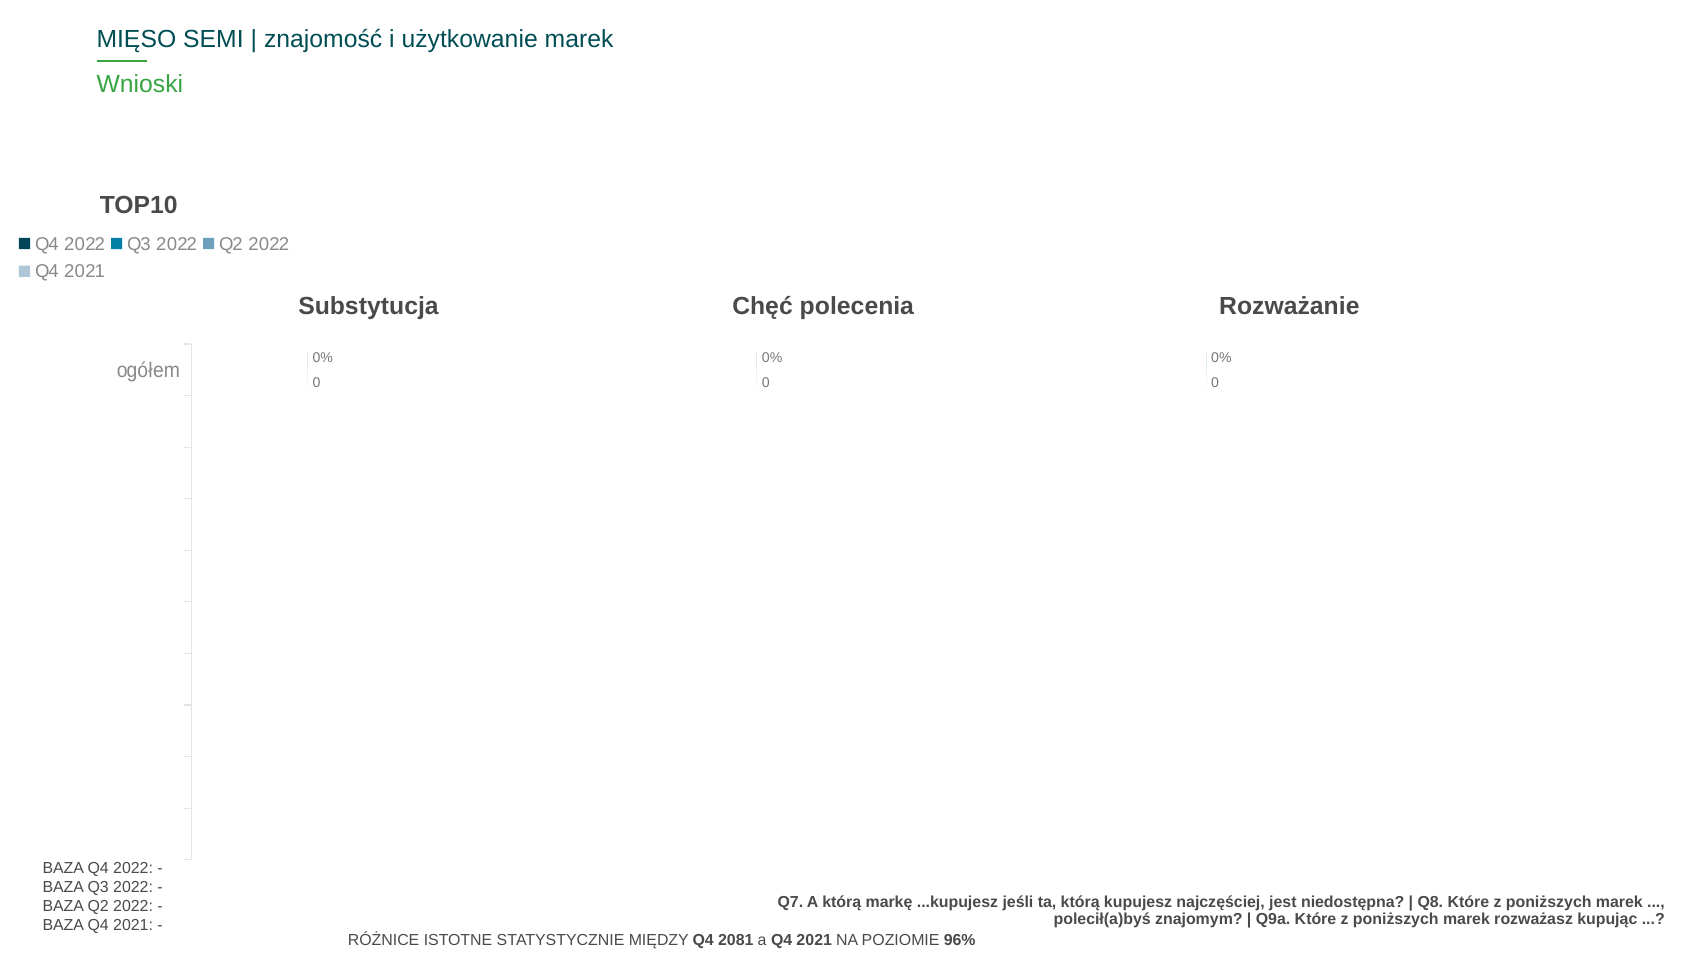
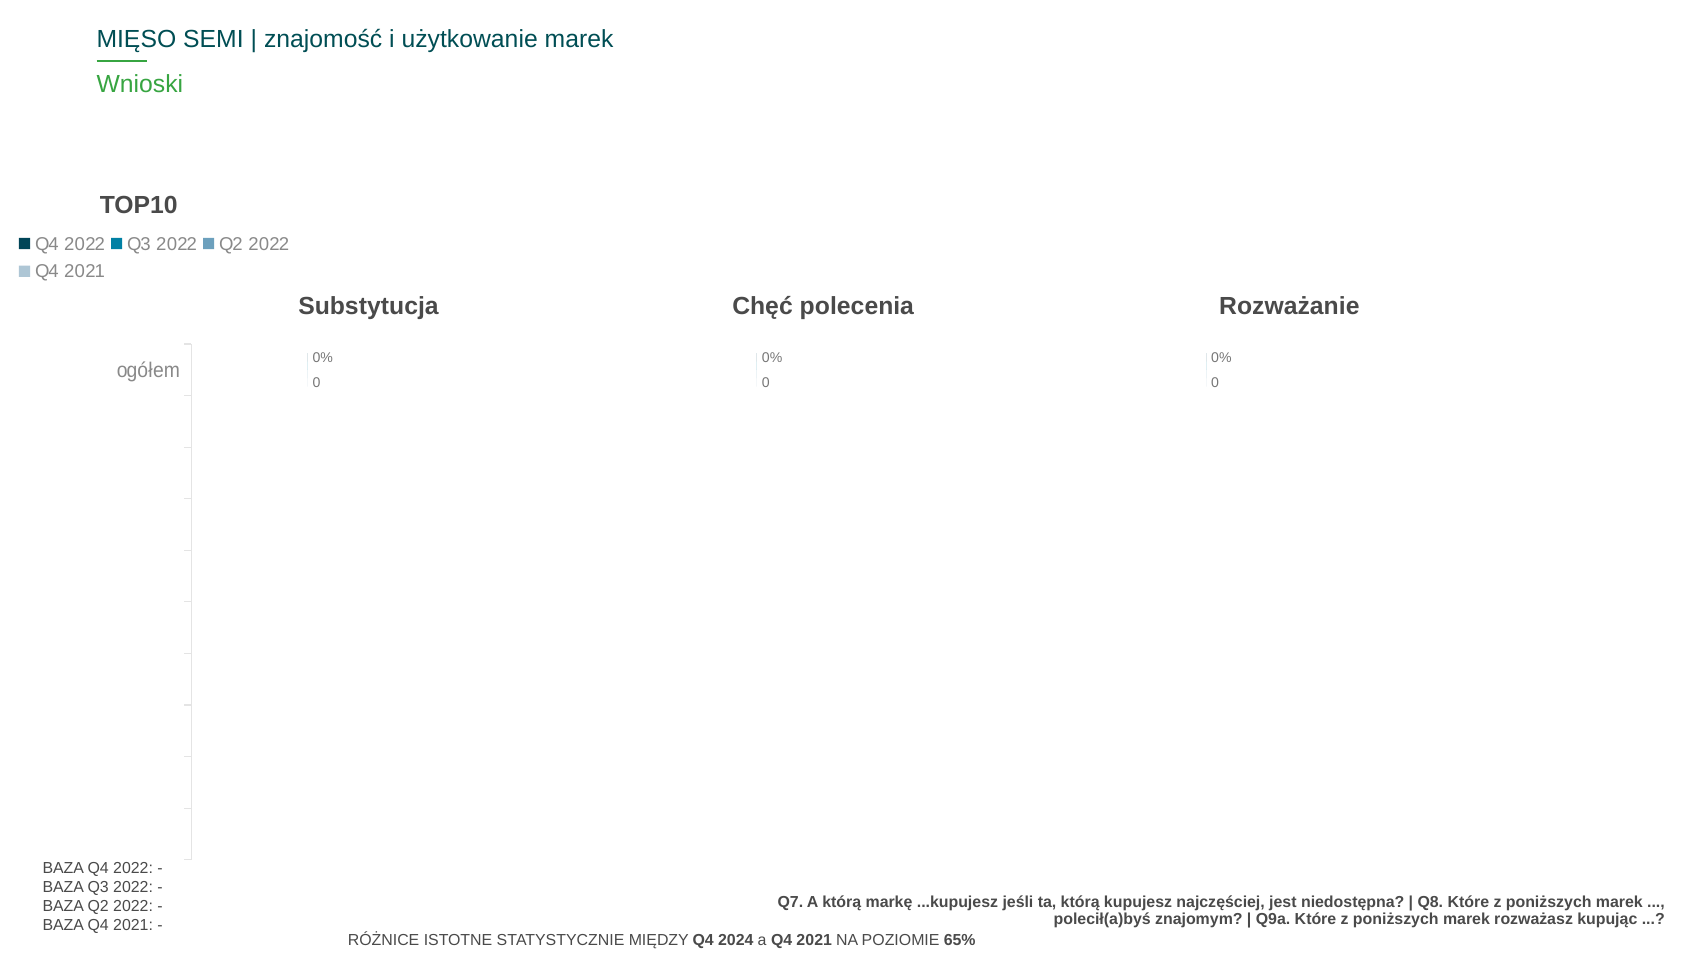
2081: 2081 -> 2024 (736, 940)
96%: 96% -> 65% (960, 940)
